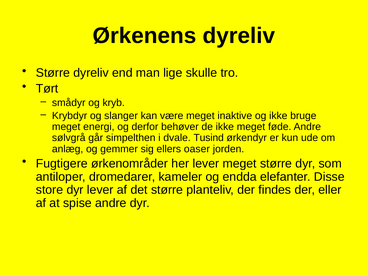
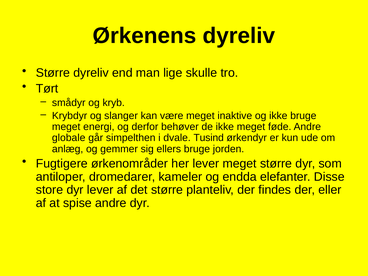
sølvgrå: sølvgrå -> globale (69, 138)
ellers oaser: oaser -> bruge (197, 149)
